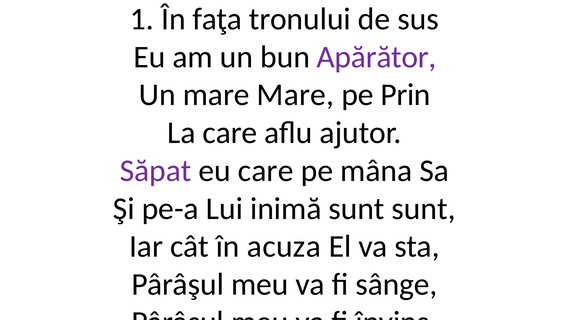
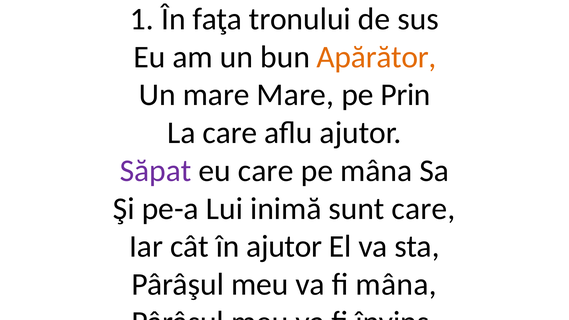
Apărător colour: purple -> orange (376, 57)
sunt sunt: sunt -> care (423, 209)
în acuza: acuza -> ajutor (284, 247)
fi sânge: sânge -> mâna (396, 285)
